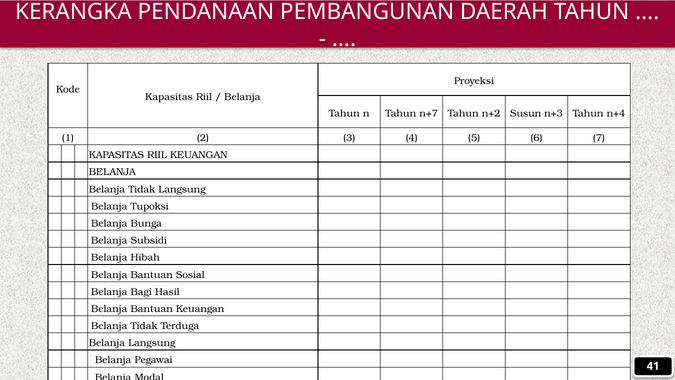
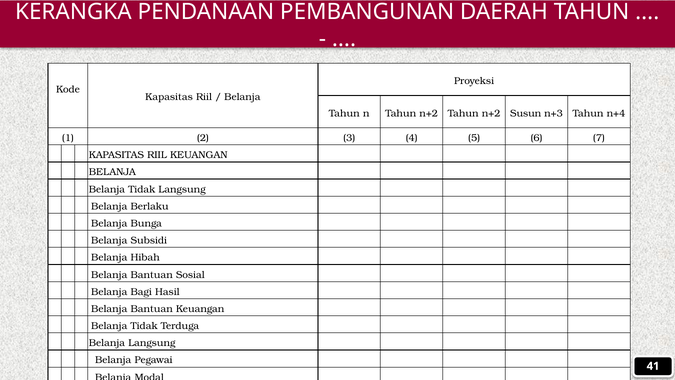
n Tahun n+7: n+7 -> n+2 (429, 113)
Tupoksi: Tupoksi -> Berlaku (150, 206)
